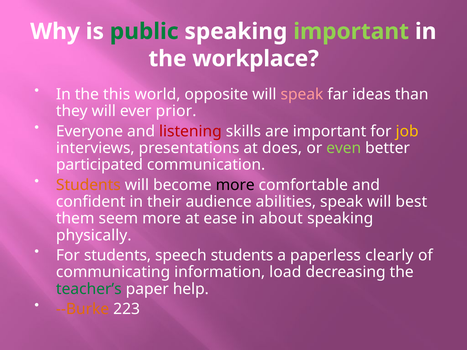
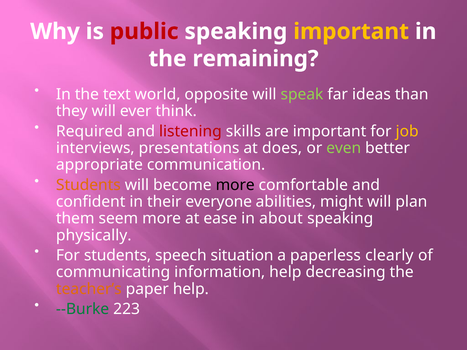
public colour: green -> red (144, 32)
important colour: light green -> yellow (351, 32)
workplace: workplace -> remaining (256, 59)
this: this -> text (117, 94)
speak colour: pink -> light green (302, 94)
prior: prior -> think (176, 111)
Everyone: Everyone -> Required (89, 131)
participated: participated -> appropriate (99, 165)
audience: audience -> everyone (219, 202)
abilities speak: speak -> might (342, 202)
best: best -> plan (411, 202)
speech students: students -> situation (242, 256)
information load: load -> help (285, 272)
teacher’s colour: green -> orange (89, 289)
--Burke colour: orange -> green (83, 309)
